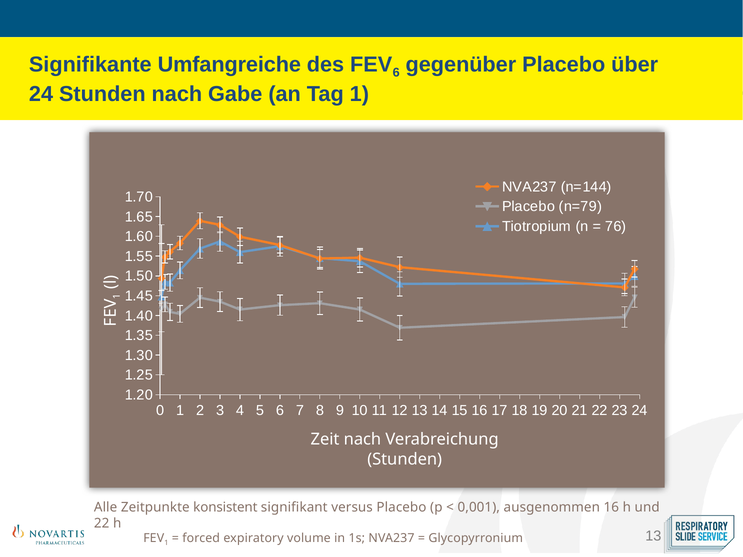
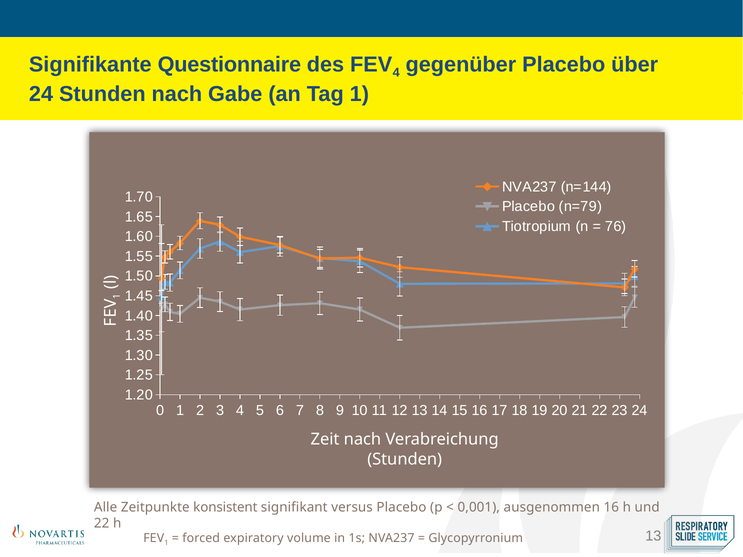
Umfangreiche: Umfangreiche -> Questionnaire (229, 64)
6: 6 -> 4 (396, 73)
